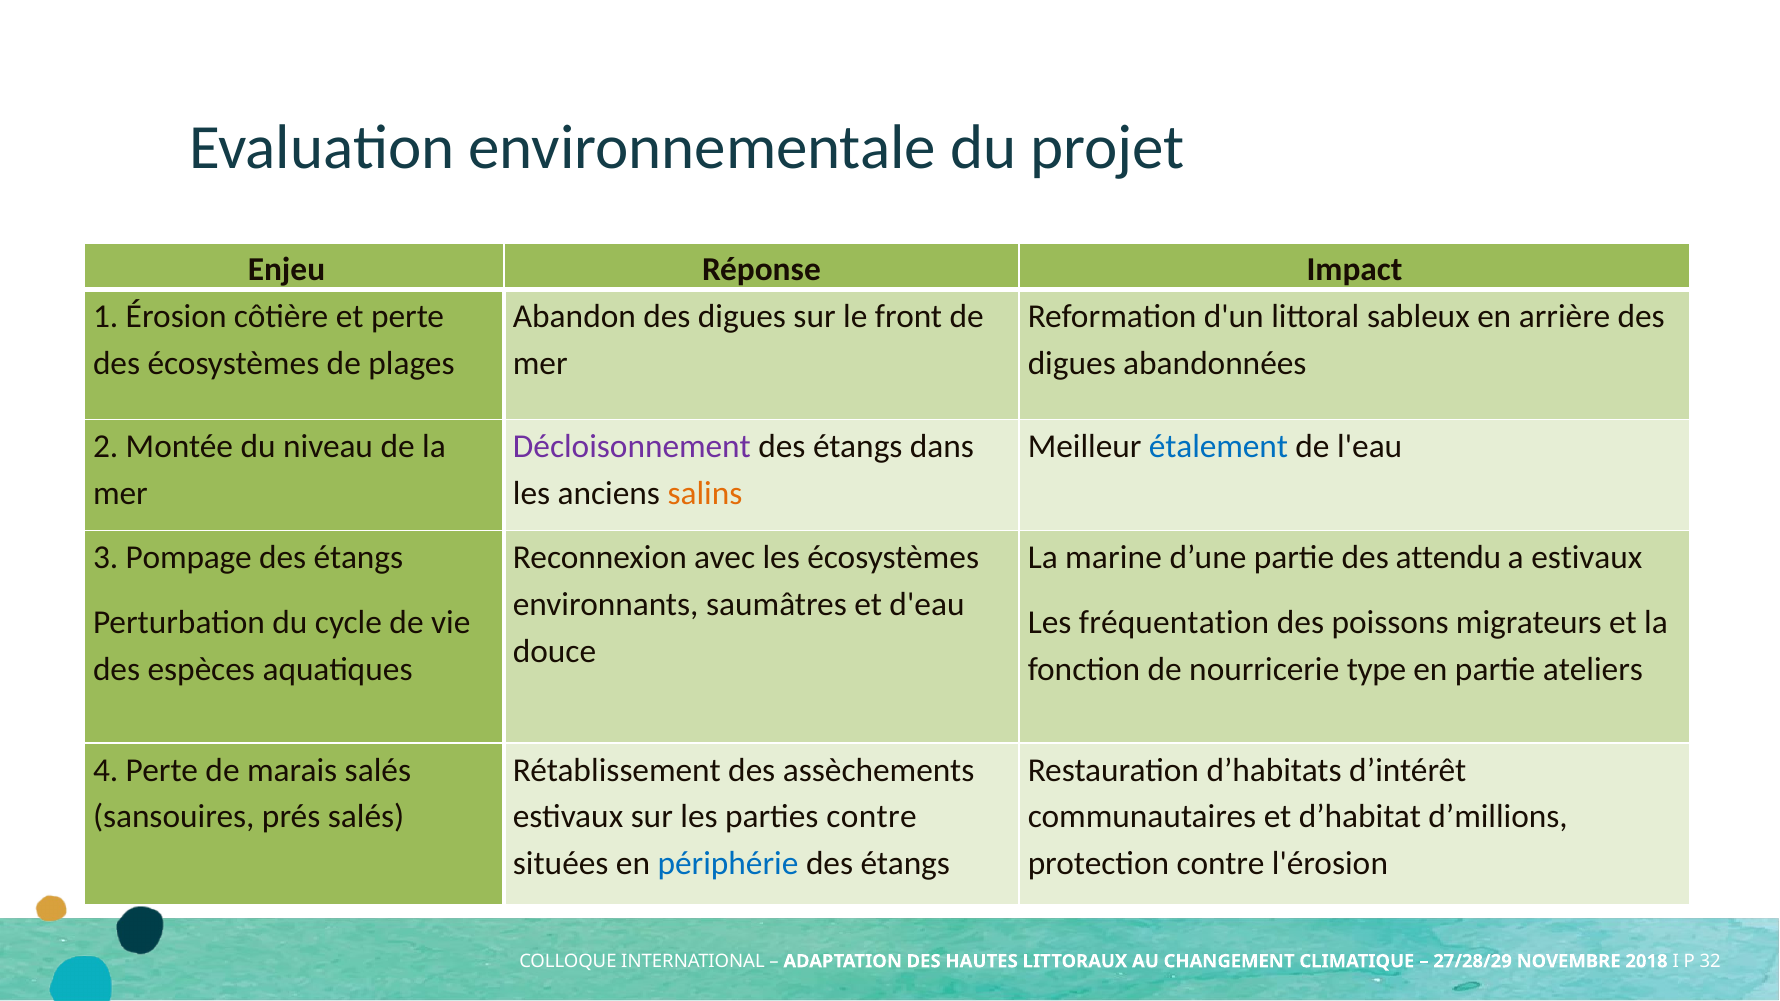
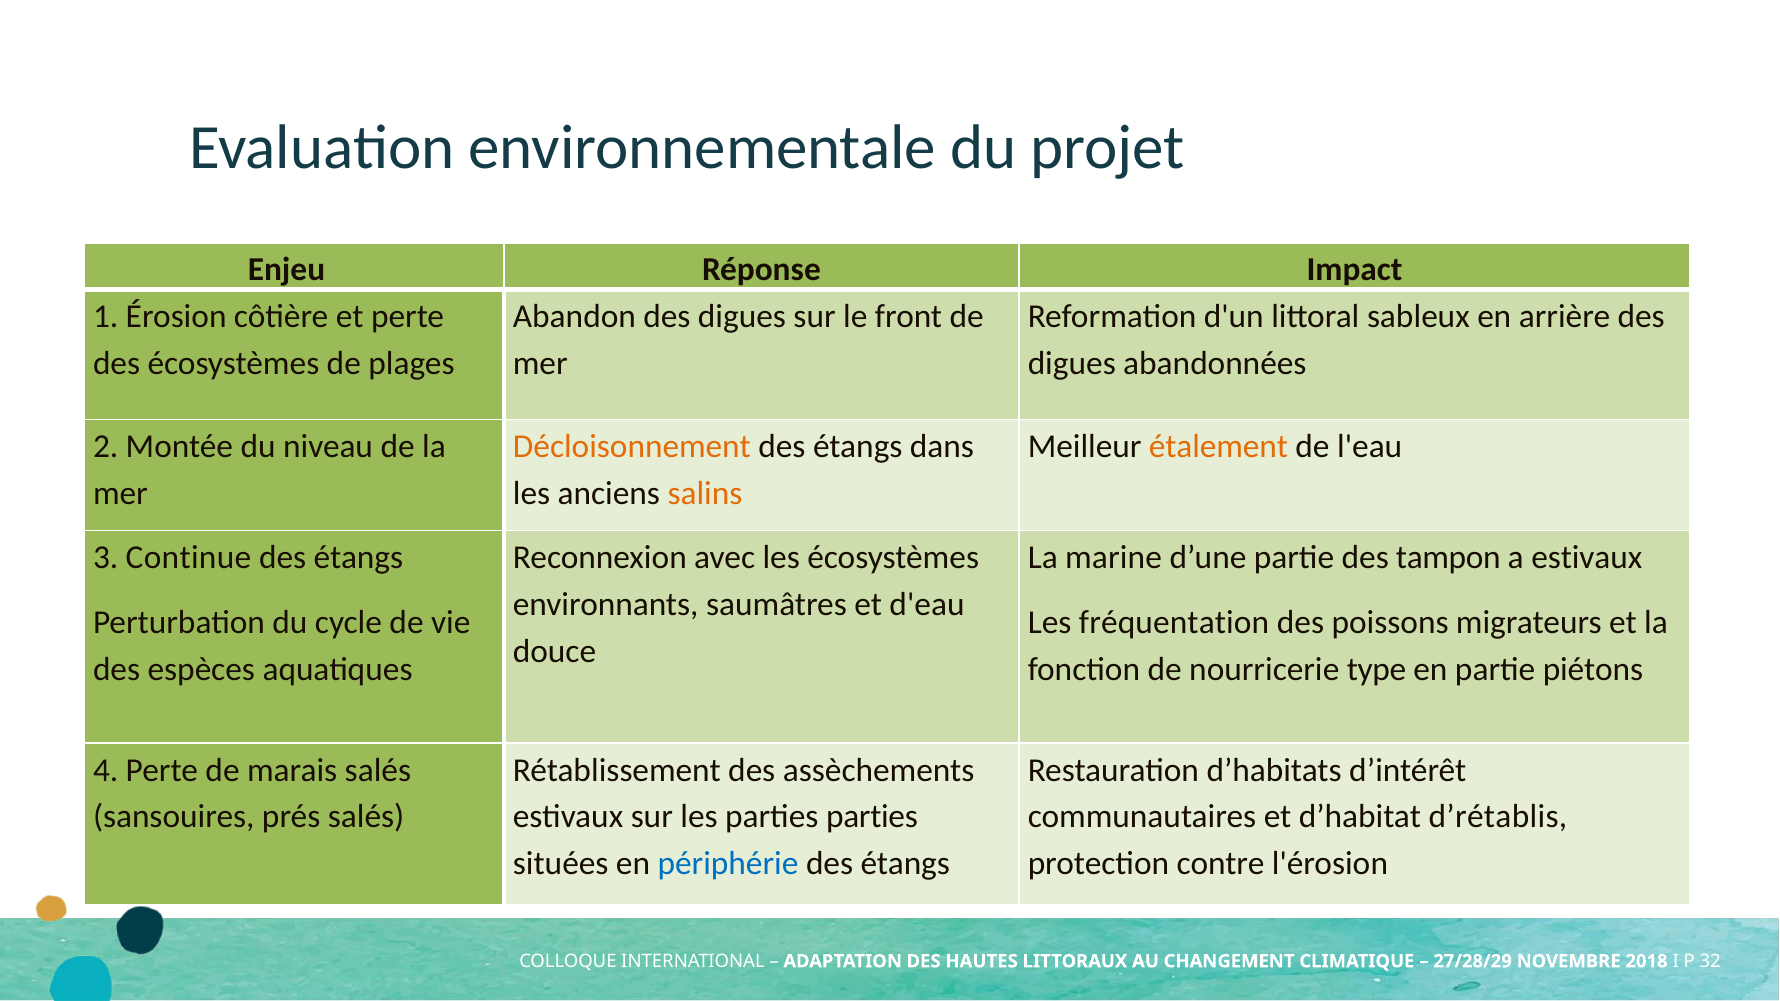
Décloisonnement colour: purple -> orange (632, 447)
étalement colour: blue -> orange (1218, 447)
Pompage: Pompage -> Continue (188, 558)
attendu: attendu -> tampon (1448, 558)
ateliers: ateliers -> piétons (1593, 670)
parties contre: contre -> parties (872, 817)
d’millions: d’millions -> d’rétablis (1498, 817)
